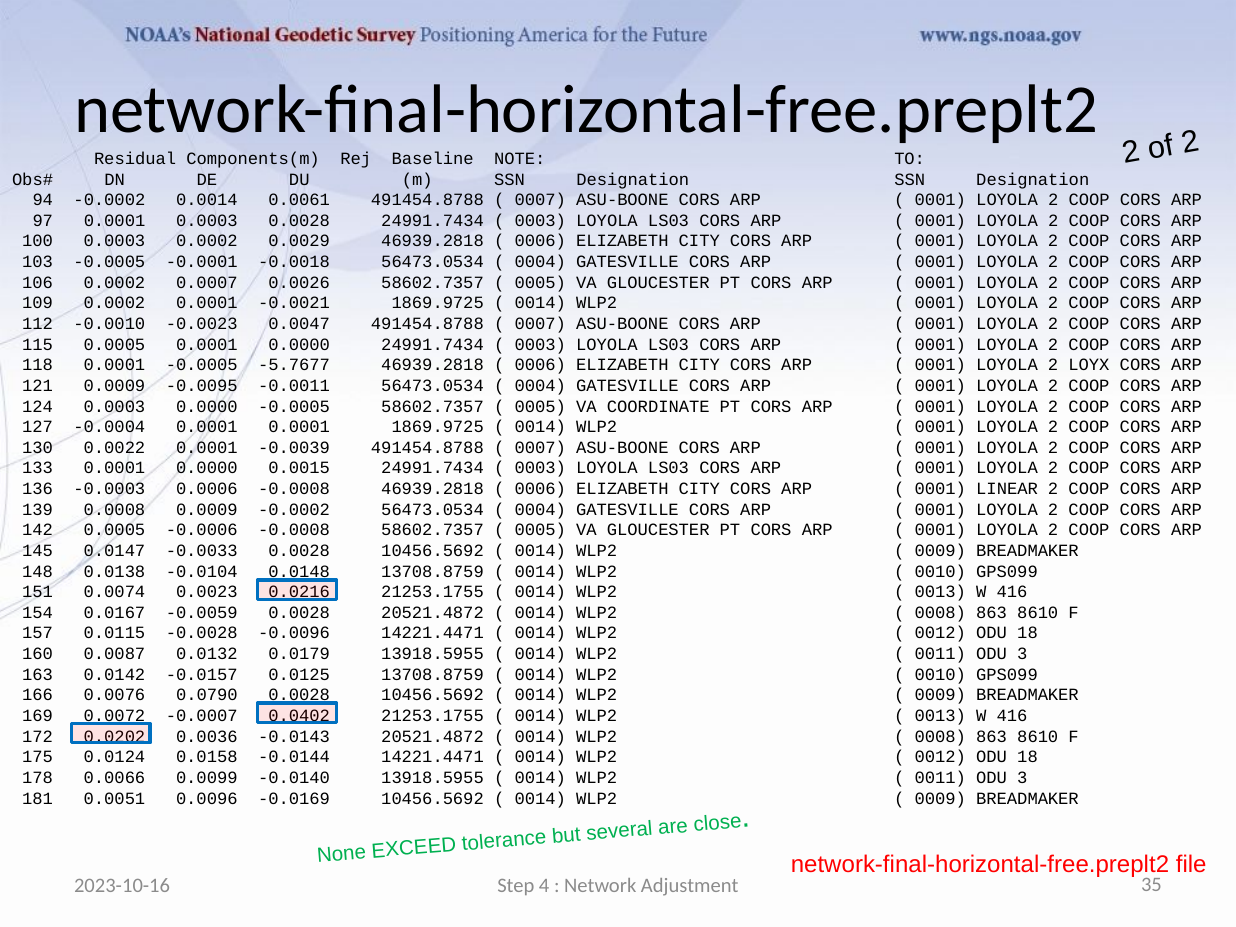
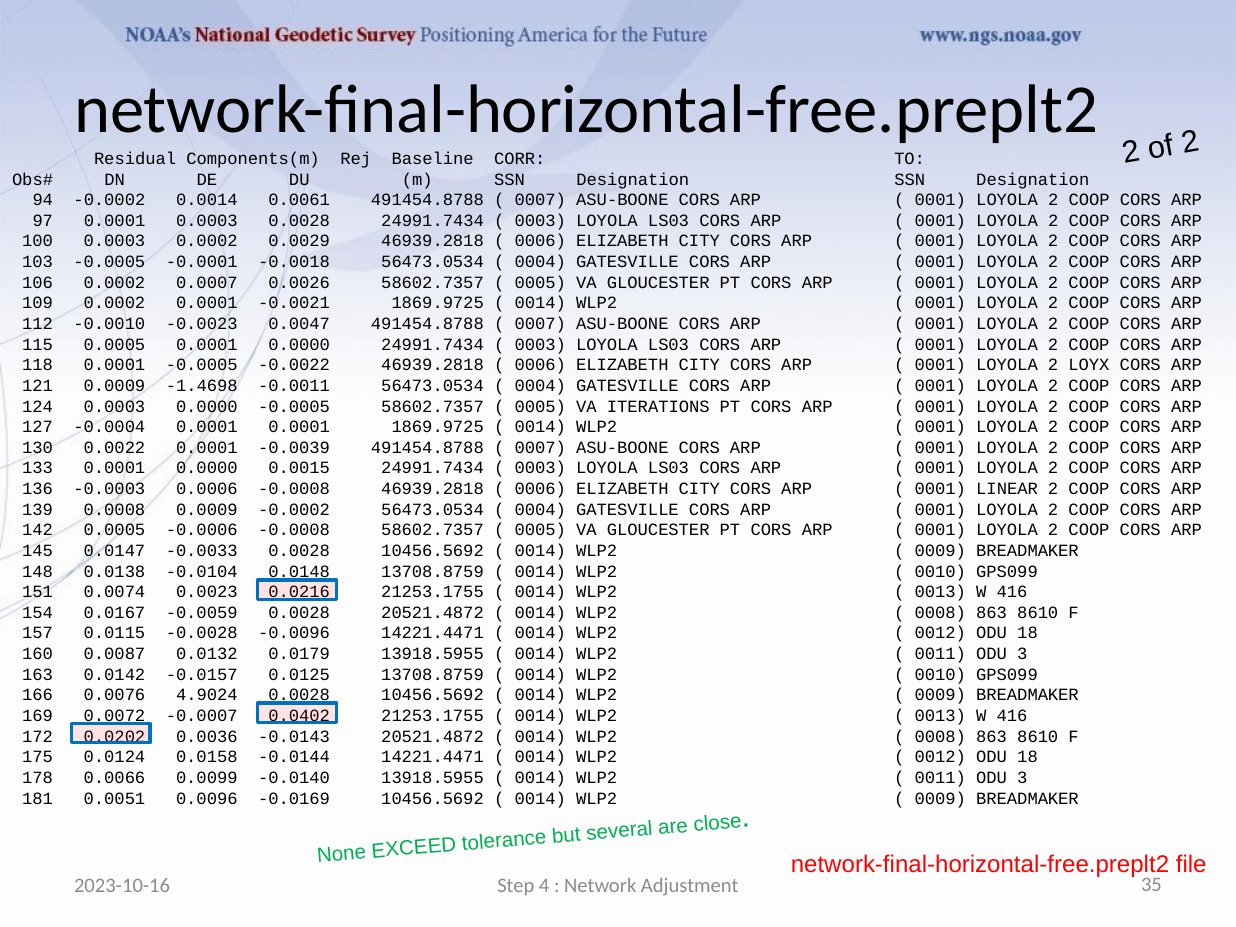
NOTE: NOTE -> CORR (520, 159)
-5.7677: -5.7677 -> -0.0022 (294, 365)
-0.0095: -0.0095 -> -1.4698 (202, 386)
COORDINATE: COORDINATE -> ITERATIONS (658, 406)
0.0790: 0.0790 -> 4.9024 (207, 695)
